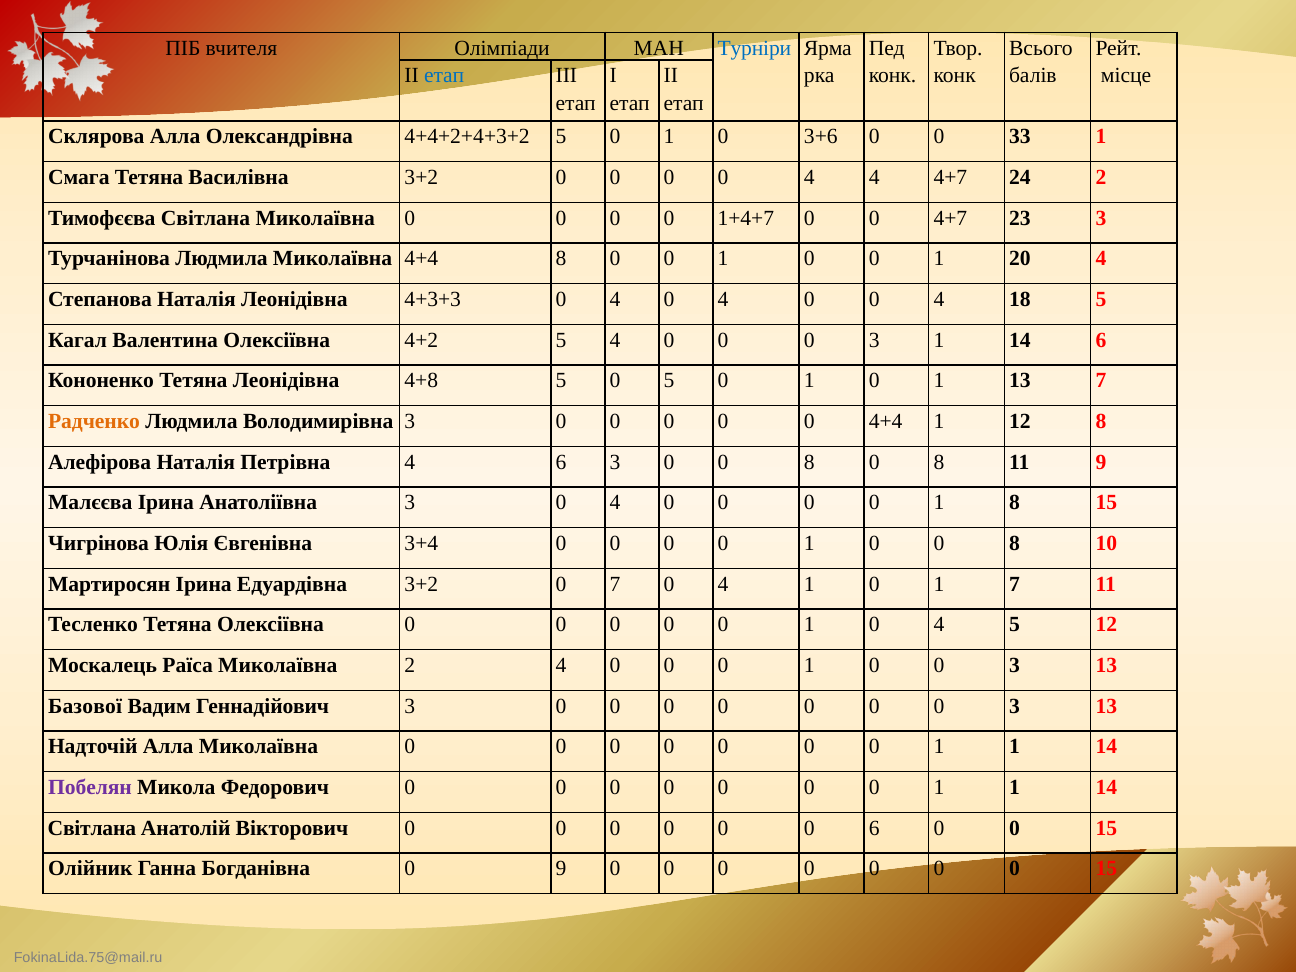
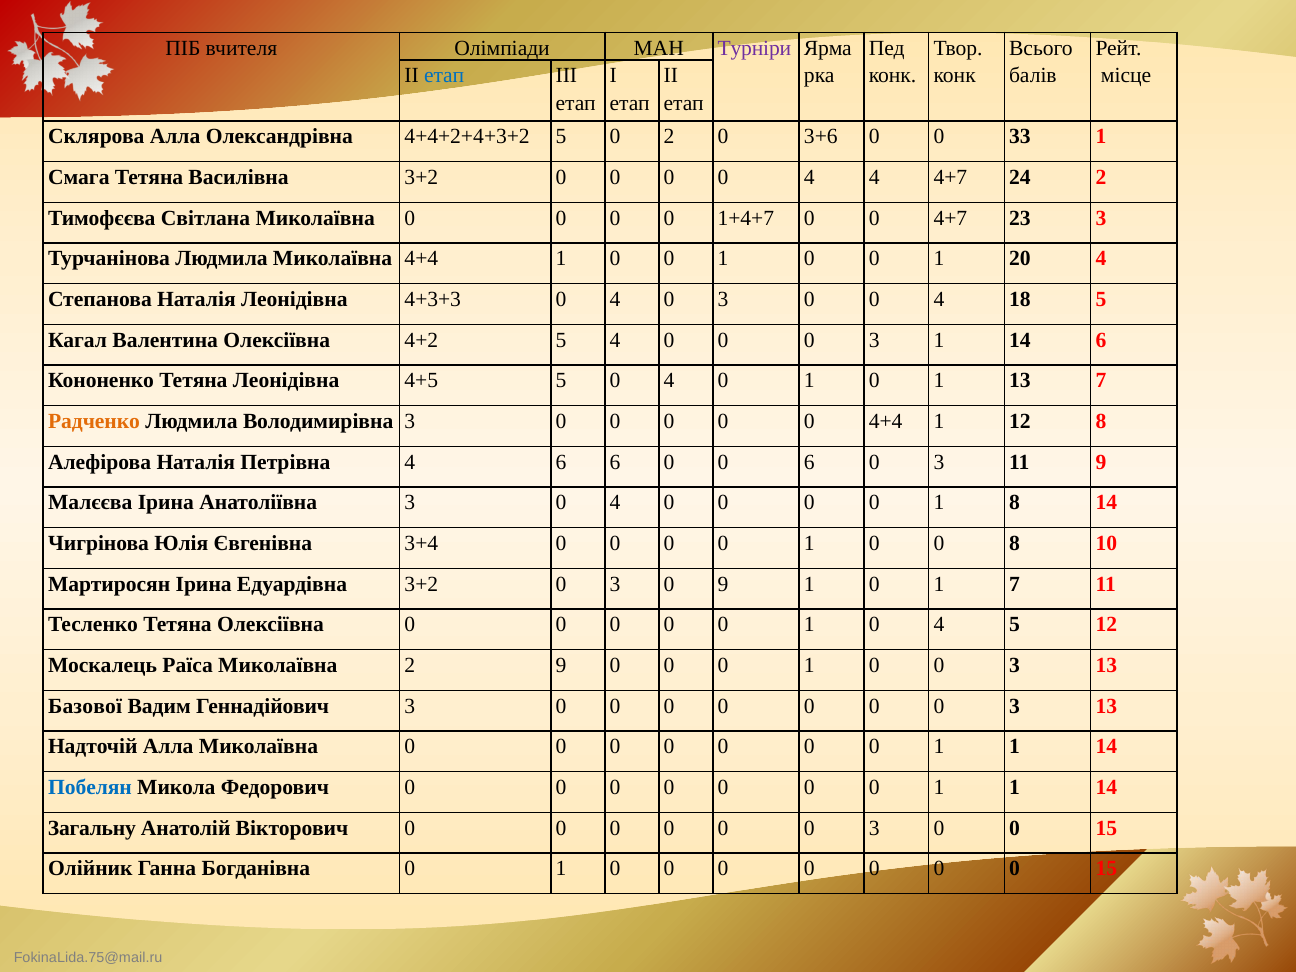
Турніри colour: blue -> purple (754, 48)
4+4+2+4+3+2 5 0 1: 1 -> 2 (669, 137)
Миколаївна 4+4 8: 8 -> 1 (561, 259)
4 0 4: 4 -> 3 (723, 299)
4+8: 4+8 -> 4+5 (421, 381)
5 0 5: 5 -> 4 (669, 381)
6 3: 3 -> 6 (615, 462)
8: 8 -> 6 (809, 462)
8: 8 -> 3 (939, 462)
8 15: 15 -> 14 (1106, 503)
3+2 0 7: 7 -> 3 (615, 584)
4: 4 -> 9 (723, 584)
2 4: 4 -> 9 (561, 665)
Побелян colour: purple -> blue (90, 787)
Світлана: Світлана -> Загальну (92, 828)
6: 6 -> 3 (874, 828)
Богданівна 0 9: 9 -> 1 (561, 869)
